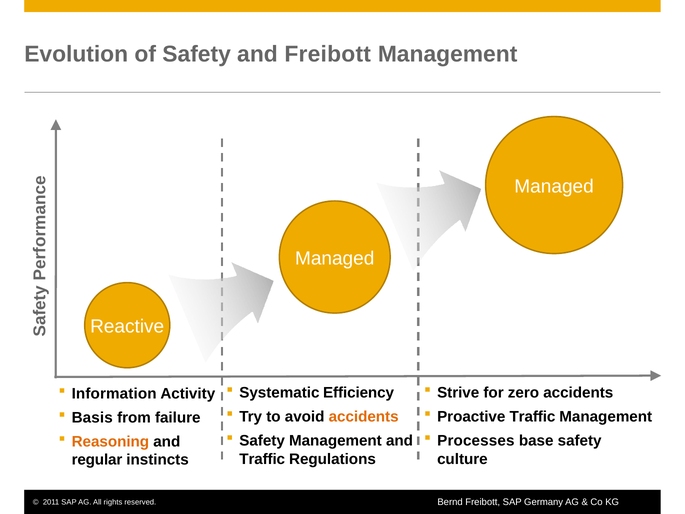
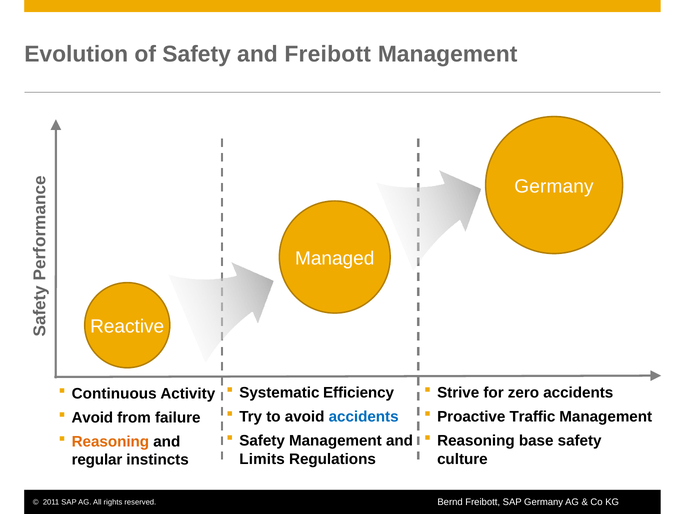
Managed: Managed -> Germany (554, 186)
Information: Information -> Continuous (114, 393)
accidents colour: orange -> blue (364, 417)
Basis: Basis -> Avoid (92, 417)
Processes: Processes -> Reasoning (476, 441)
Traffic: Traffic -> Limits (262, 459)
